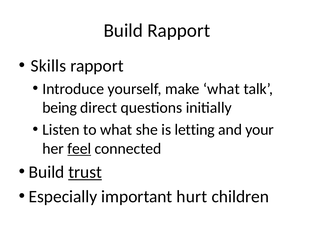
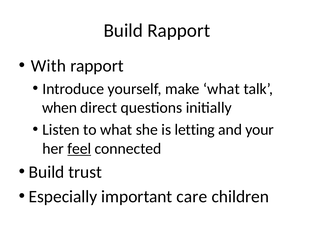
Skills: Skills -> With (48, 66)
being: being -> when (60, 108)
trust underline: present -> none (85, 172)
hurt: hurt -> care (192, 196)
